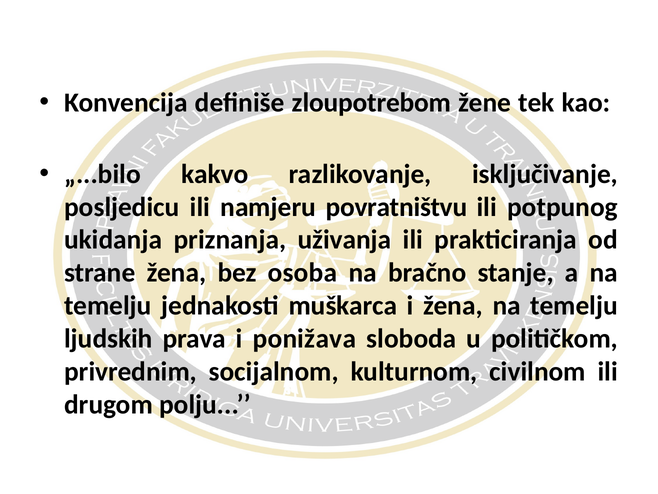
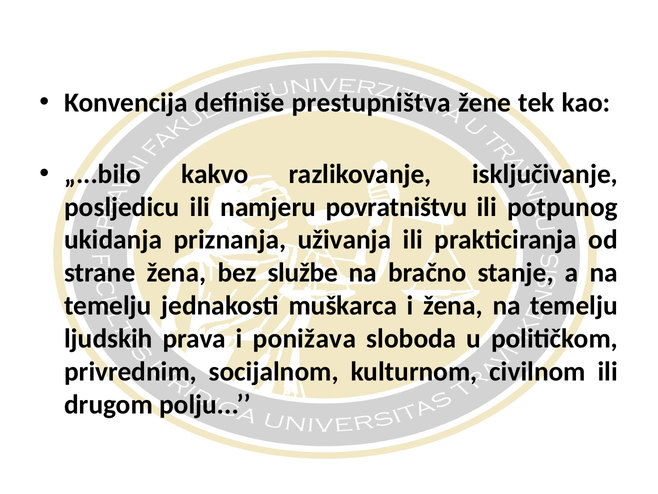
zloupotrebom: zloupotrebom -> prestupništva (371, 103)
osoba: osoba -> službe (303, 273)
